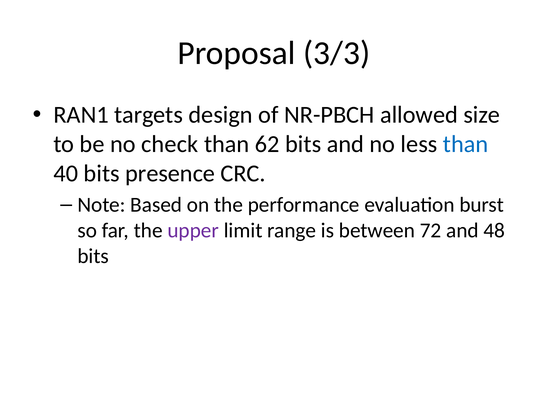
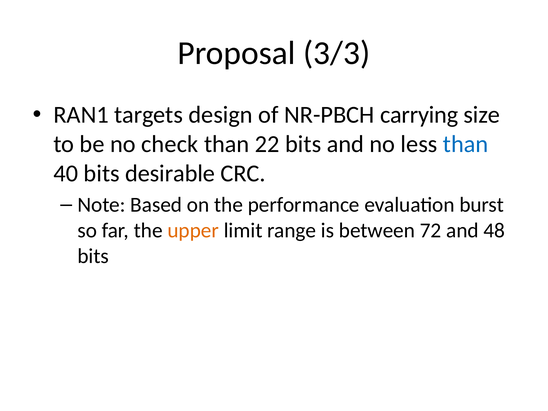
allowed: allowed -> carrying (419, 115)
62: 62 -> 22 (267, 144)
presence: presence -> desirable (170, 173)
upper colour: purple -> orange (193, 230)
